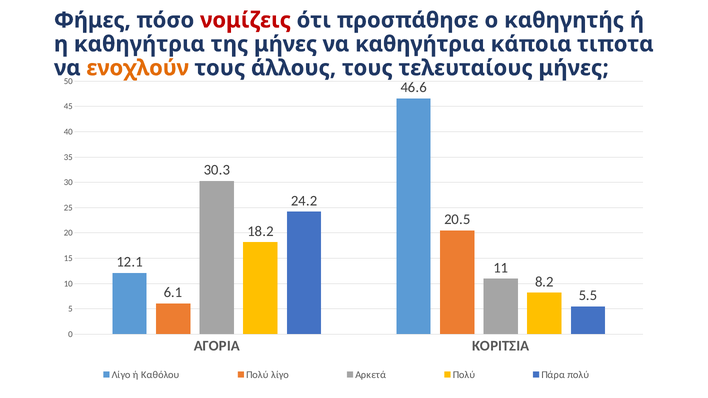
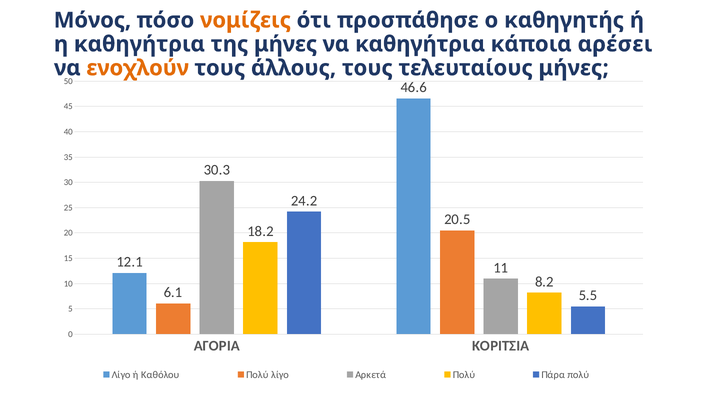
Φήμες: Φήμες -> Μόνος (92, 20)
νομίζεις colour: red -> orange (246, 20)
τιποτα: τιποτα -> αρέσει (615, 44)
